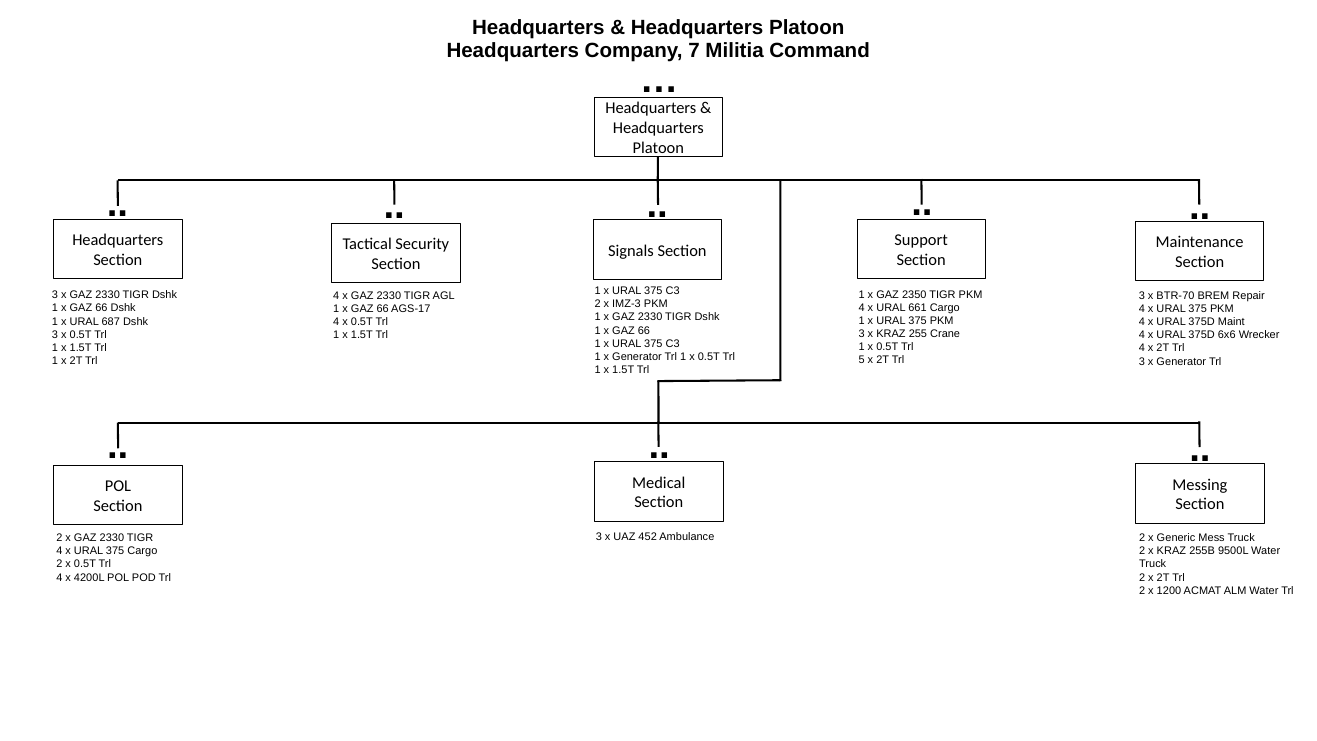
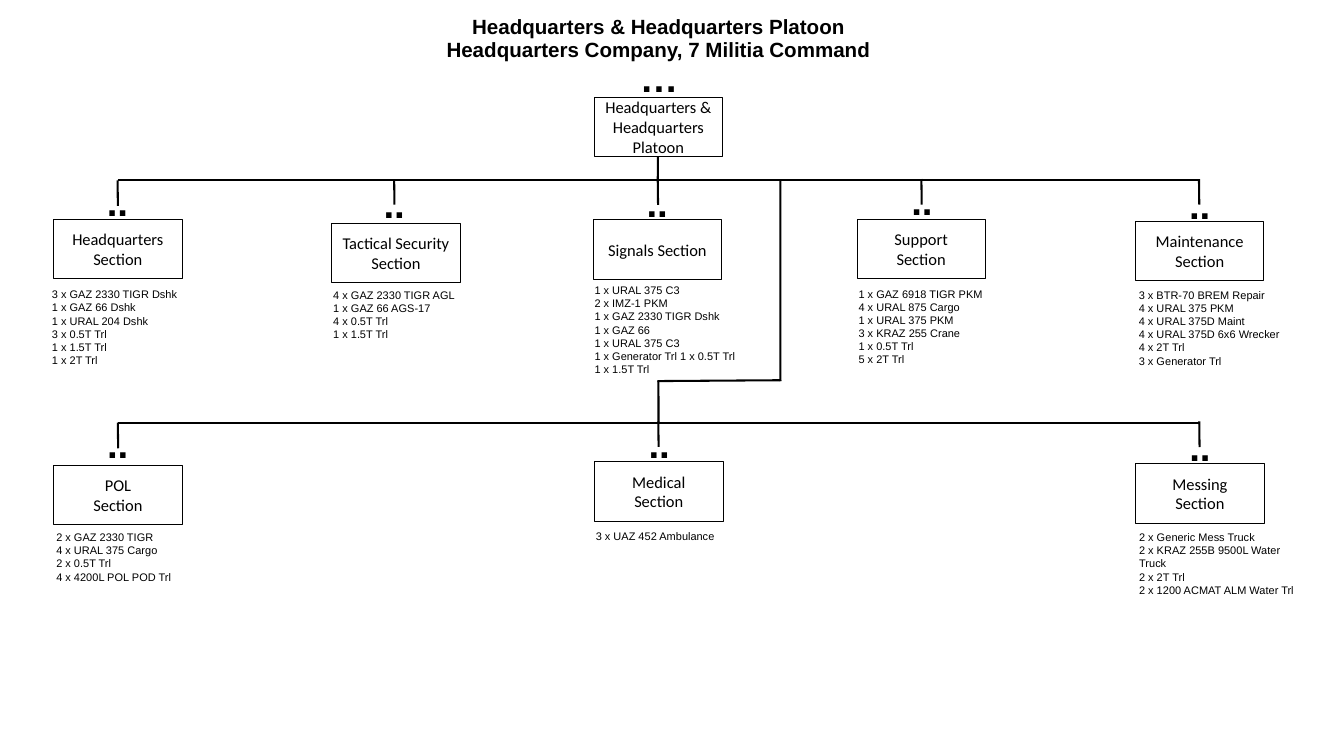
2350: 2350 -> 6918 (914, 294)
IMZ-3: IMZ-3 -> IMZ-1 (626, 304)
661: 661 -> 875 (917, 308)
687: 687 -> 204 (111, 321)
